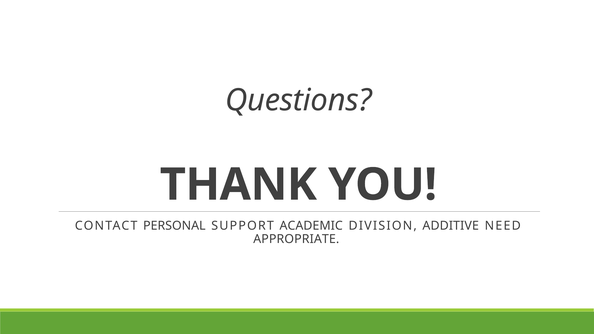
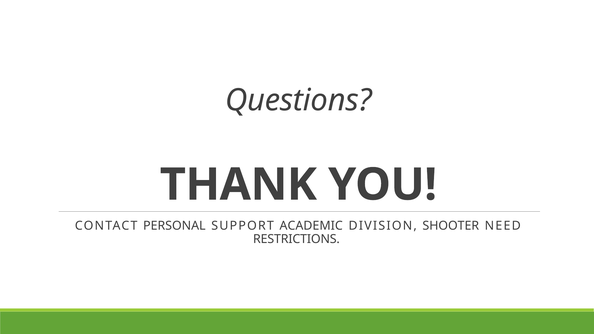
ADDITIVE: ADDITIVE -> SHOOTER (451, 226)
APPROPRIATE: APPROPRIATE -> RESTRICTIONS (296, 239)
